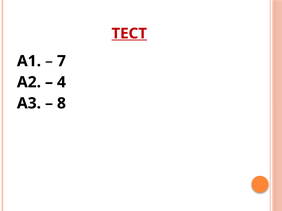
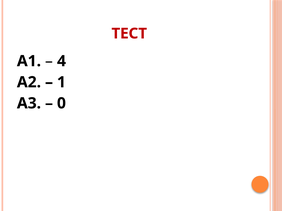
ТЕСТ underline: present -> none (129, 34)
7: 7 -> 4 (61, 61)
4: 4 -> 1 (61, 82)
8: 8 -> 0 (61, 104)
